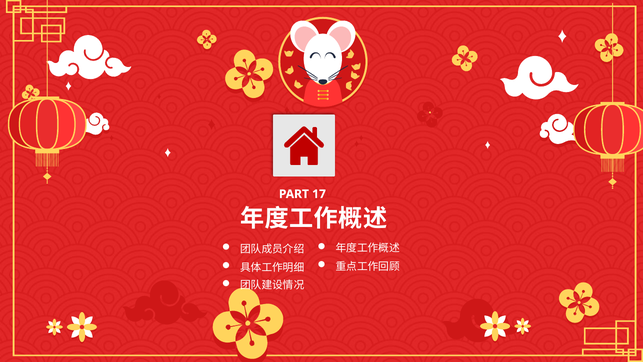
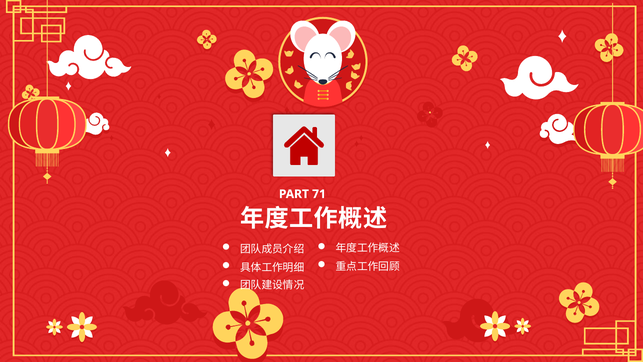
17: 17 -> 71 (319, 194)
